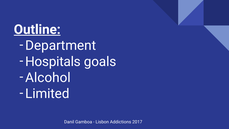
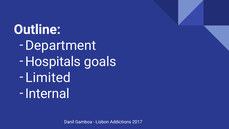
Outline underline: present -> none (37, 29)
Alcohol: Alcohol -> Limited (48, 78)
Limited: Limited -> Internal (47, 94)
